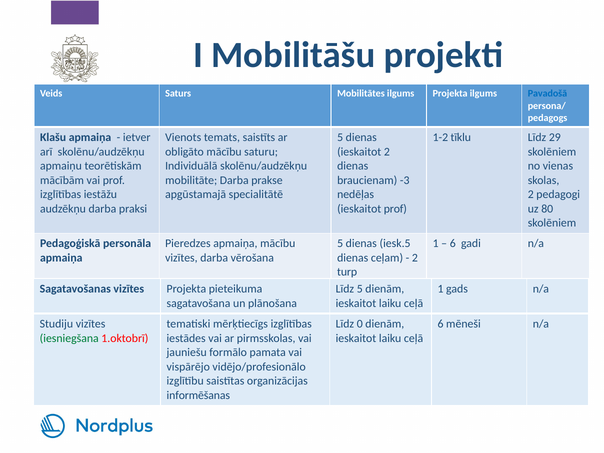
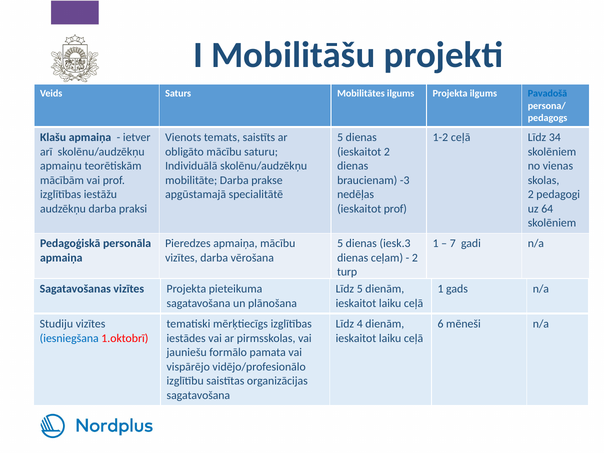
1-2 tīklu: tīklu -> ceļā (461, 137)
29: 29 -> 34 (555, 137)
80: 80 -> 64 (547, 209)
iesk.5: iesk.5 -> iesk.3 (395, 243)
6: 6 -> 7 (453, 243)
0: 0 -> 4 (360, 324)
iesniegšana colour: green -> blue (69, 338)
informēšanas: informēšanas -> sagatavošana (198, 395)
